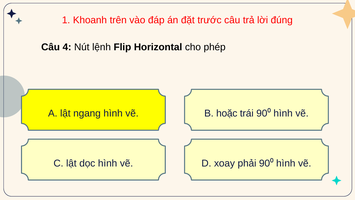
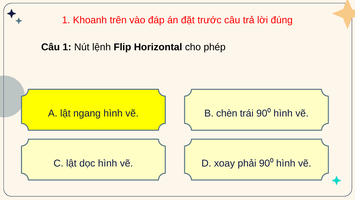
Câu 4: 4 -> 1 (67, 47)
hoặc: hoặc -> chèn (227, 113)
